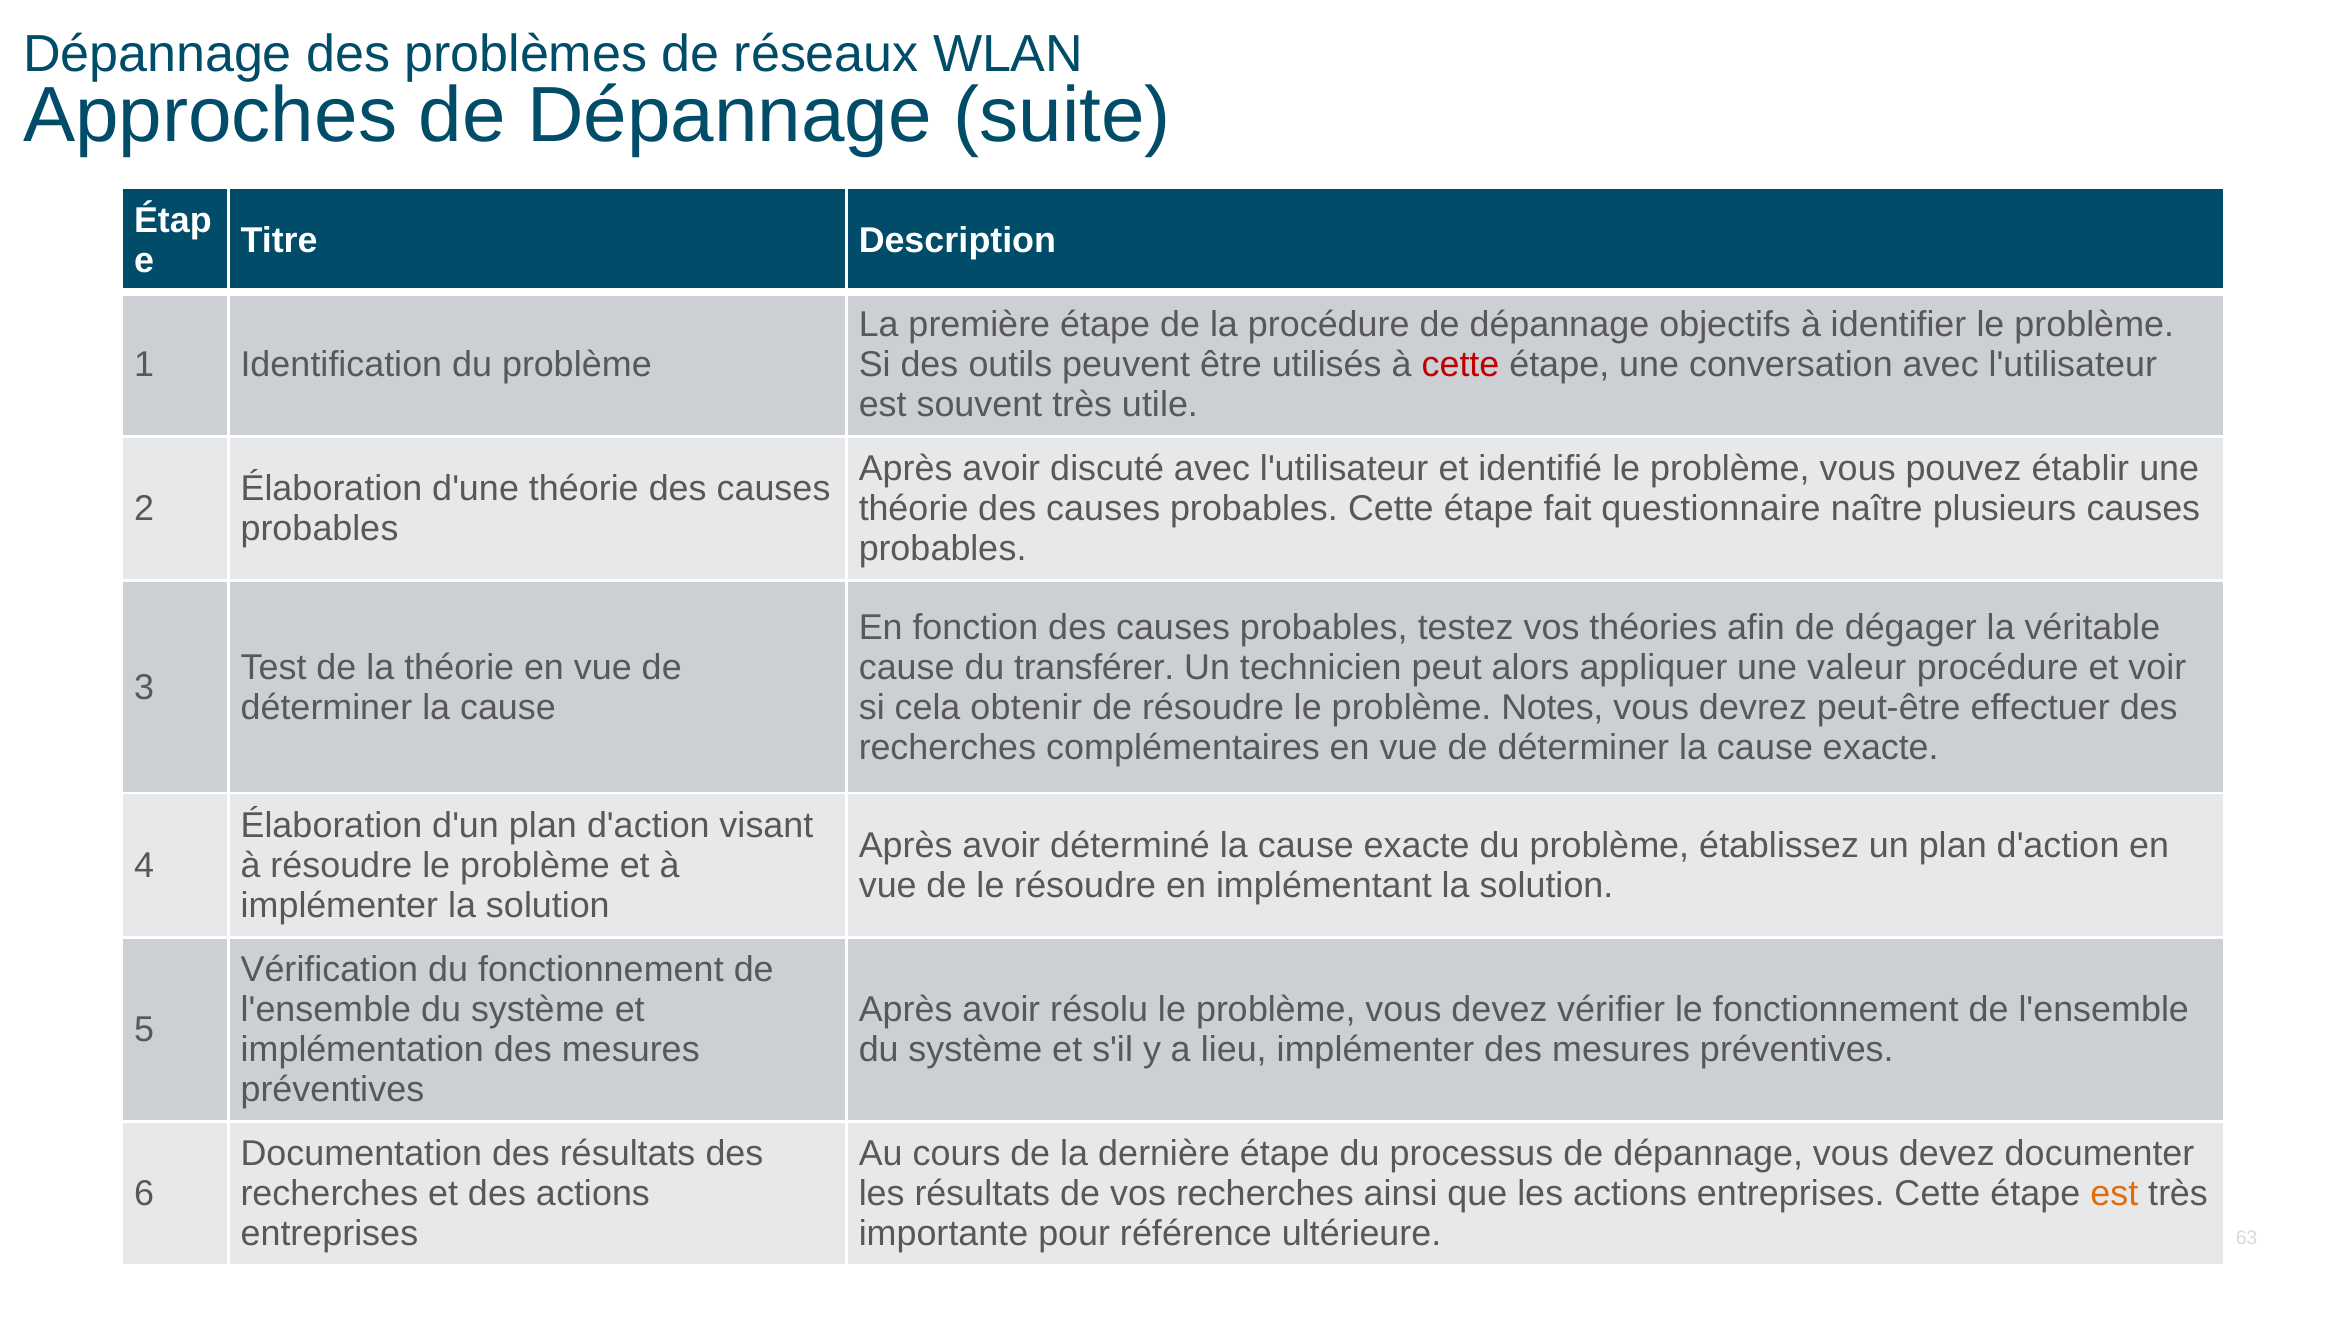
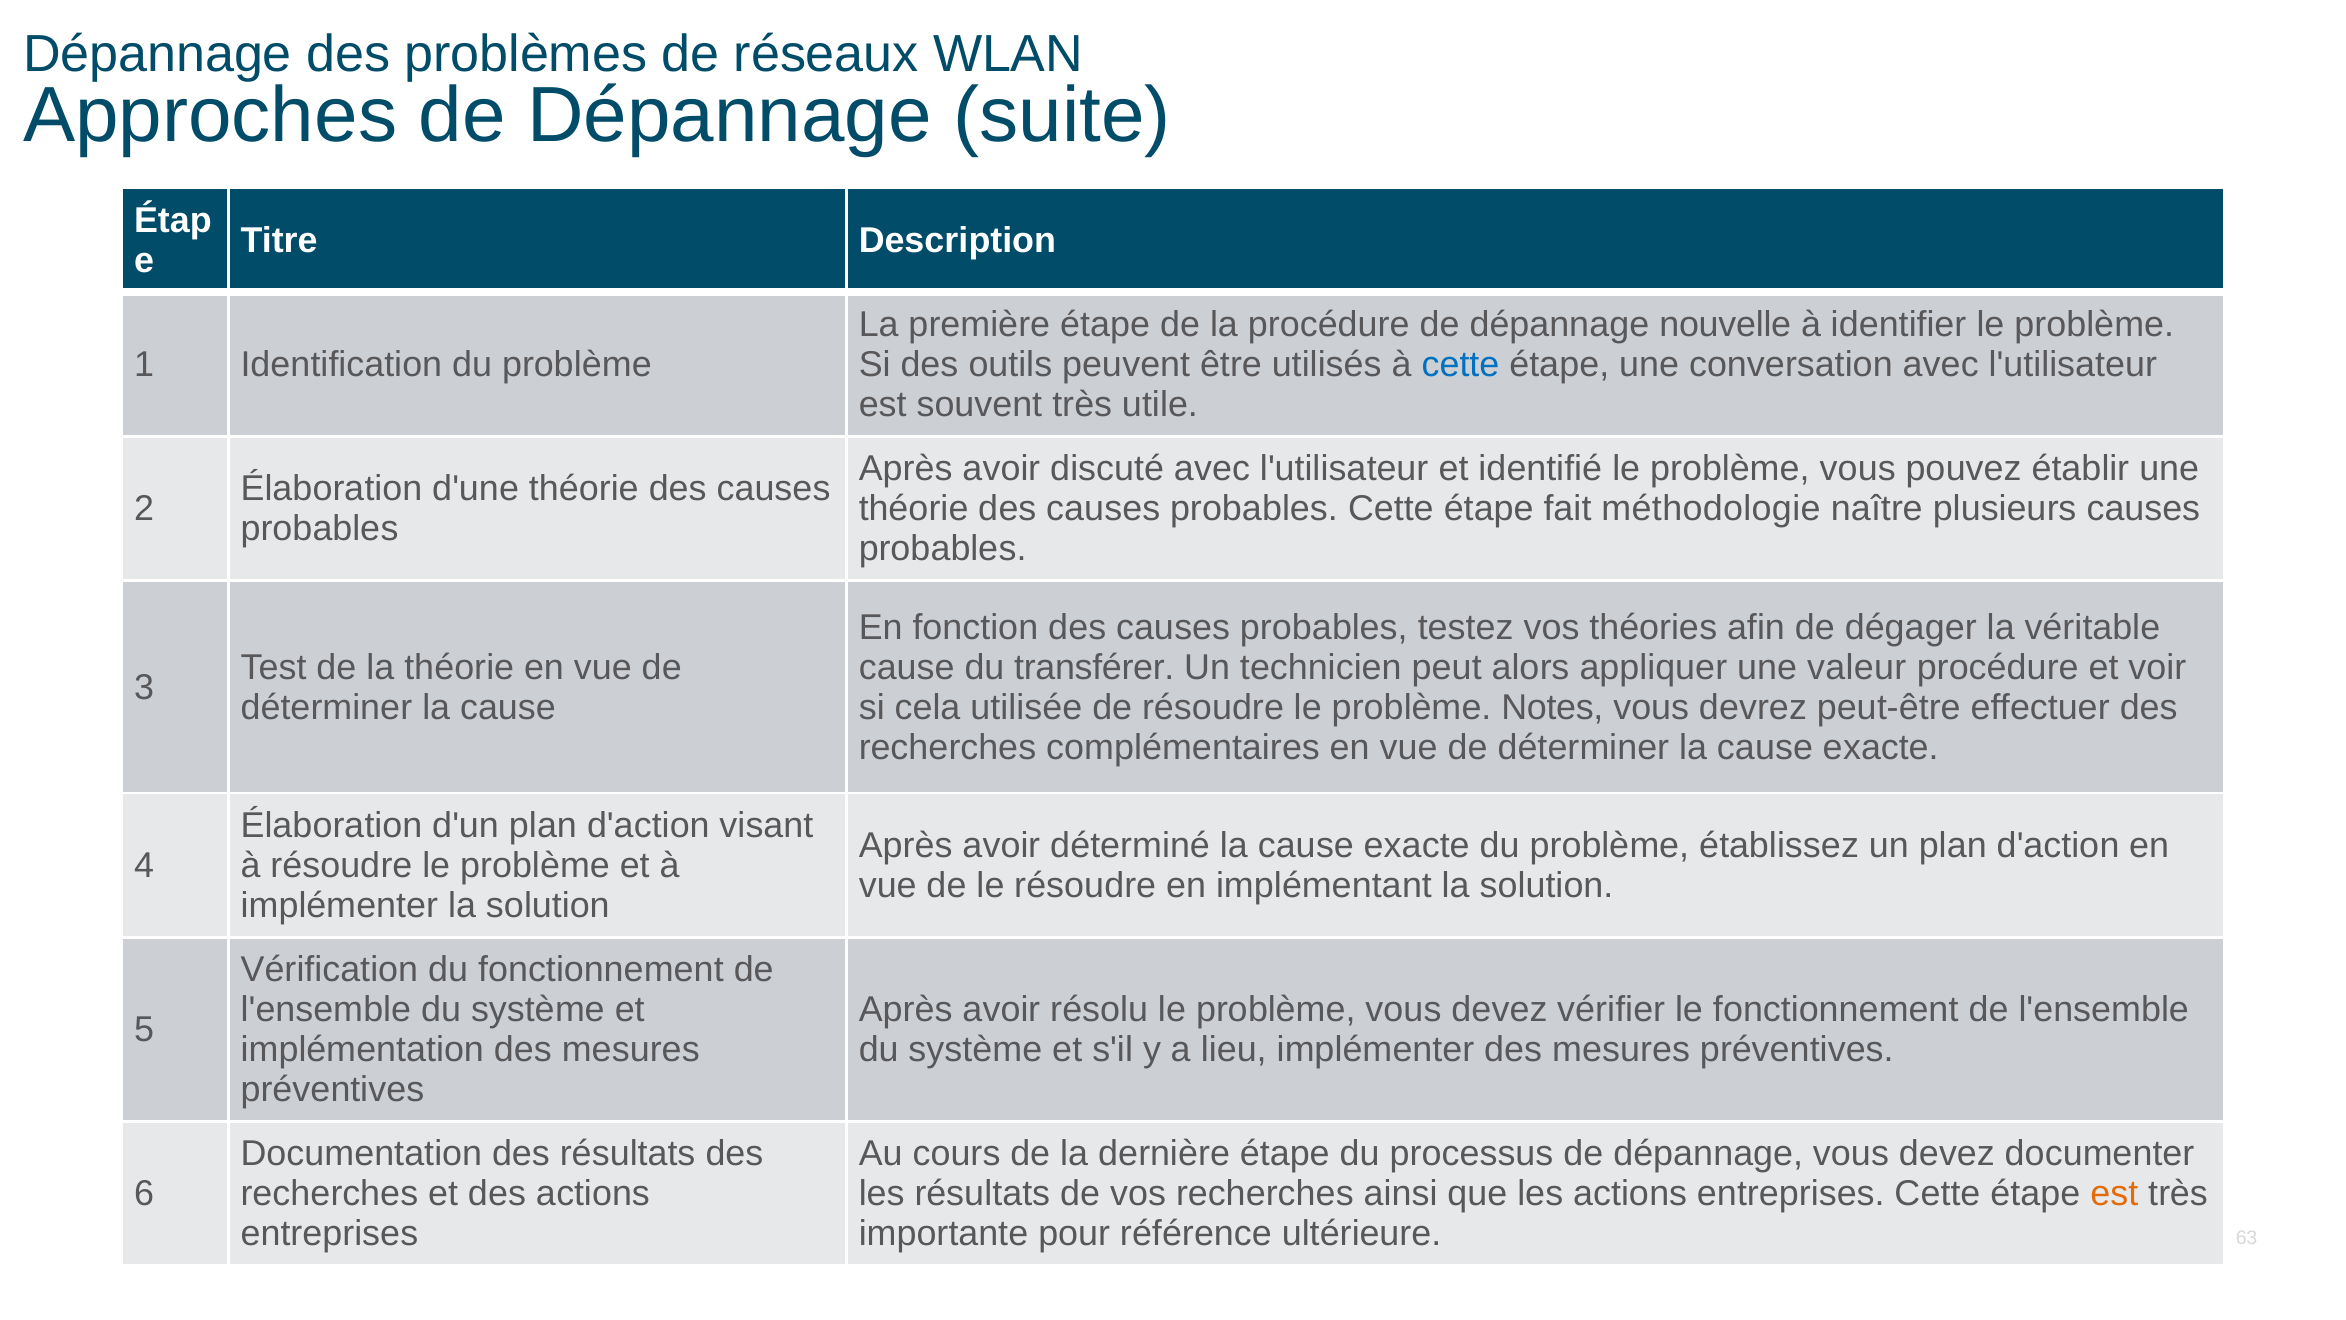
objectifs: objectifs -> nouvelle (1725, 325)
cette colour: red -> blue (1460, 365)
questionnaire: questionnaire -> méthodologie (1711, 509)
obtenir: obtenir -> utilisée (1026, 707)
